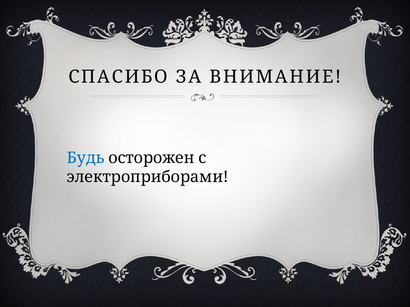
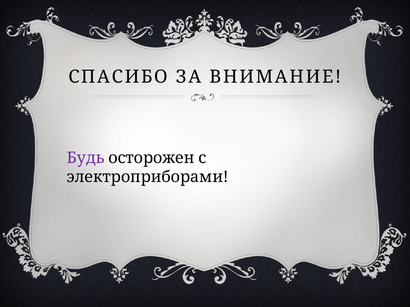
Будь colour: blue -> purple (86, 158)
